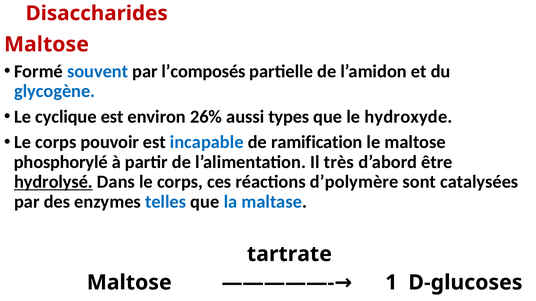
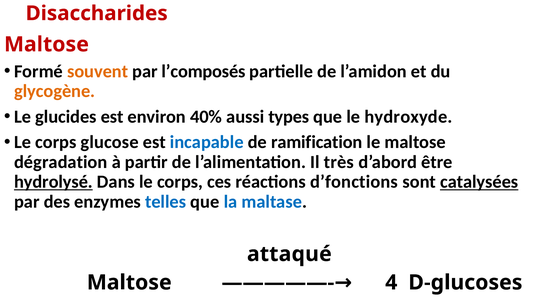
souvent colour: blue -> orange (98, 71)
glycogène colour: blue -> orange (55, 91)
cyclique: cyclique -> glucides (66, 117)
26%: 26% -> 40% (206, 117)
pouvoir: pouvoir -> glucose (110, 142)
phosphorylé: phosphorylé -> dégradation (61, 162)
d’polymère: d’polymère -> d’fonctions (354, 182)
catalysées underline: none -> present (479, 182)
tartrate: tartrate -> attaqué (289, 254)
1: 1 -> 4 (391, 283)
